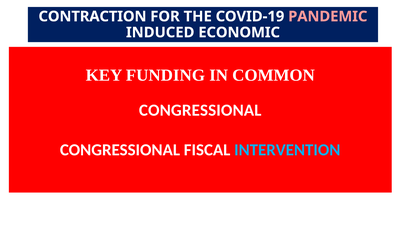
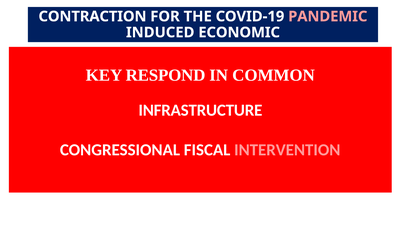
FUNDING: FUNDING -> RESPOND (166, 75)
CONGRESSIONAL: CONGRESSIONAL -> INFRASTRUCTURE (200, 111)
INTERVENTION colour: light blue -> pink (287, 150)
